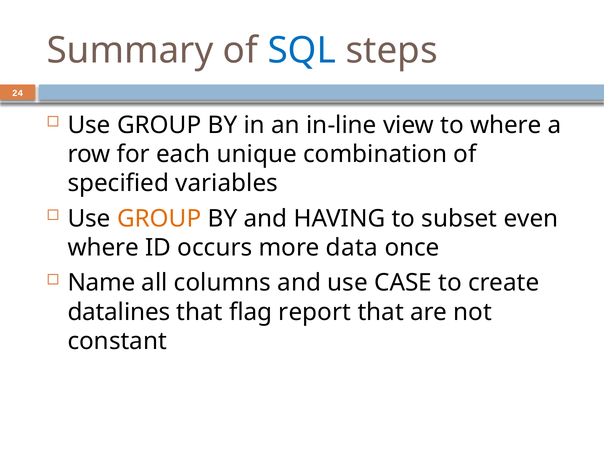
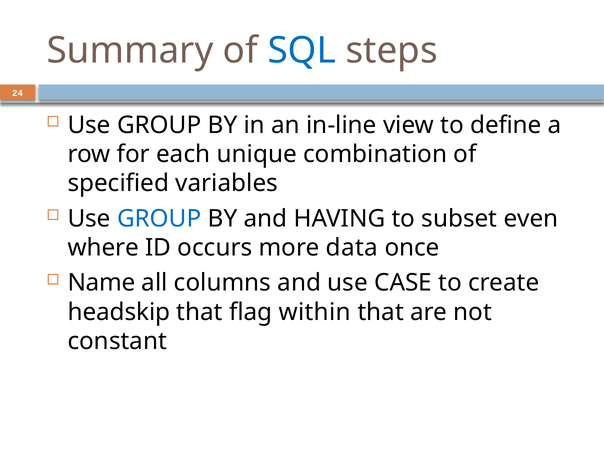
to where: where -> define (506, 125)
GROUP colour: orange -> blue (159, 218)
datalines: datalines -> headskip (119, 312)
report: report -> within (315, 312)
